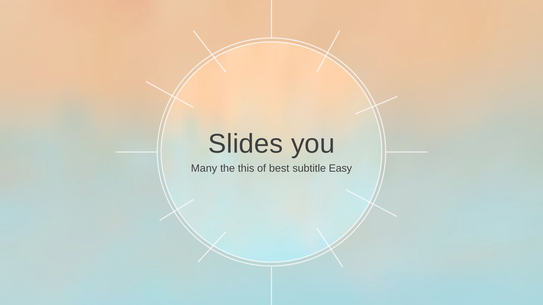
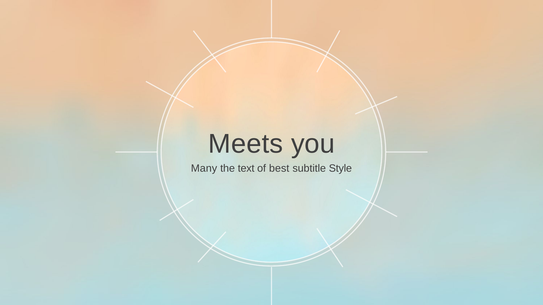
Slides: Slides -> Meets (246, 144)
this: this -> text (246, 169)
Easy: Easy -> Style (340, 169)
